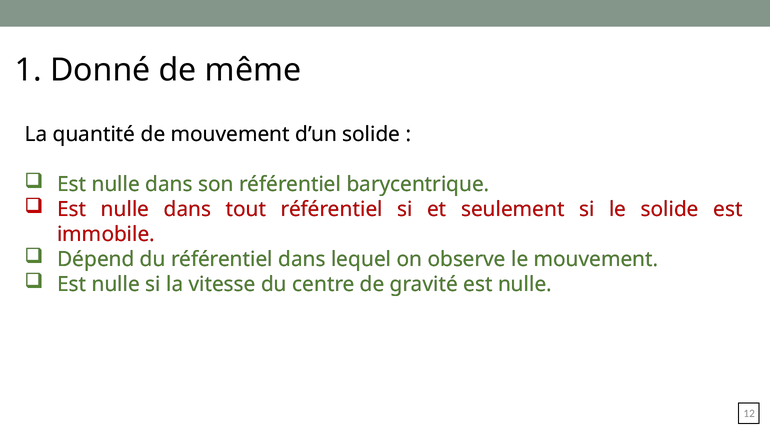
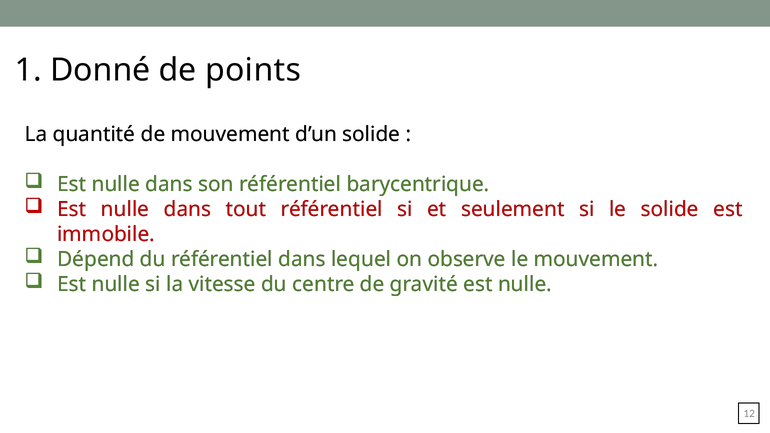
même: même -> points (253, 70)
